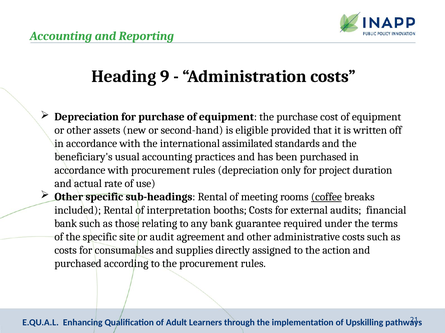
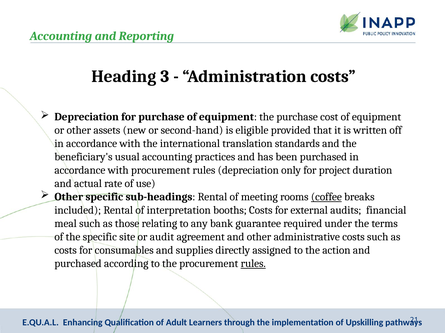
9: 9 -> 3 (165, 77)
assimilated: assimilated -> translation (247, 144)
bank: bank -> meal (66, 224)
rules underline: none -> present (253, 264)
